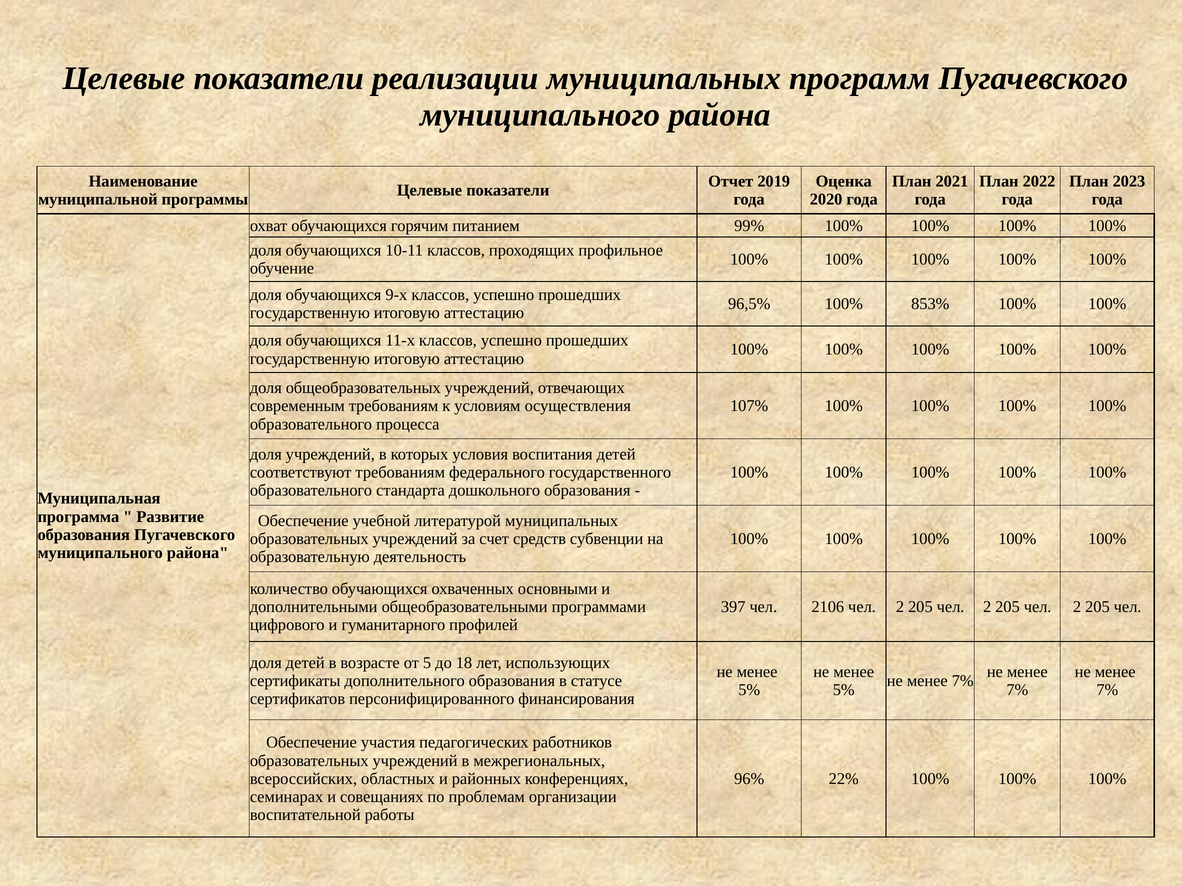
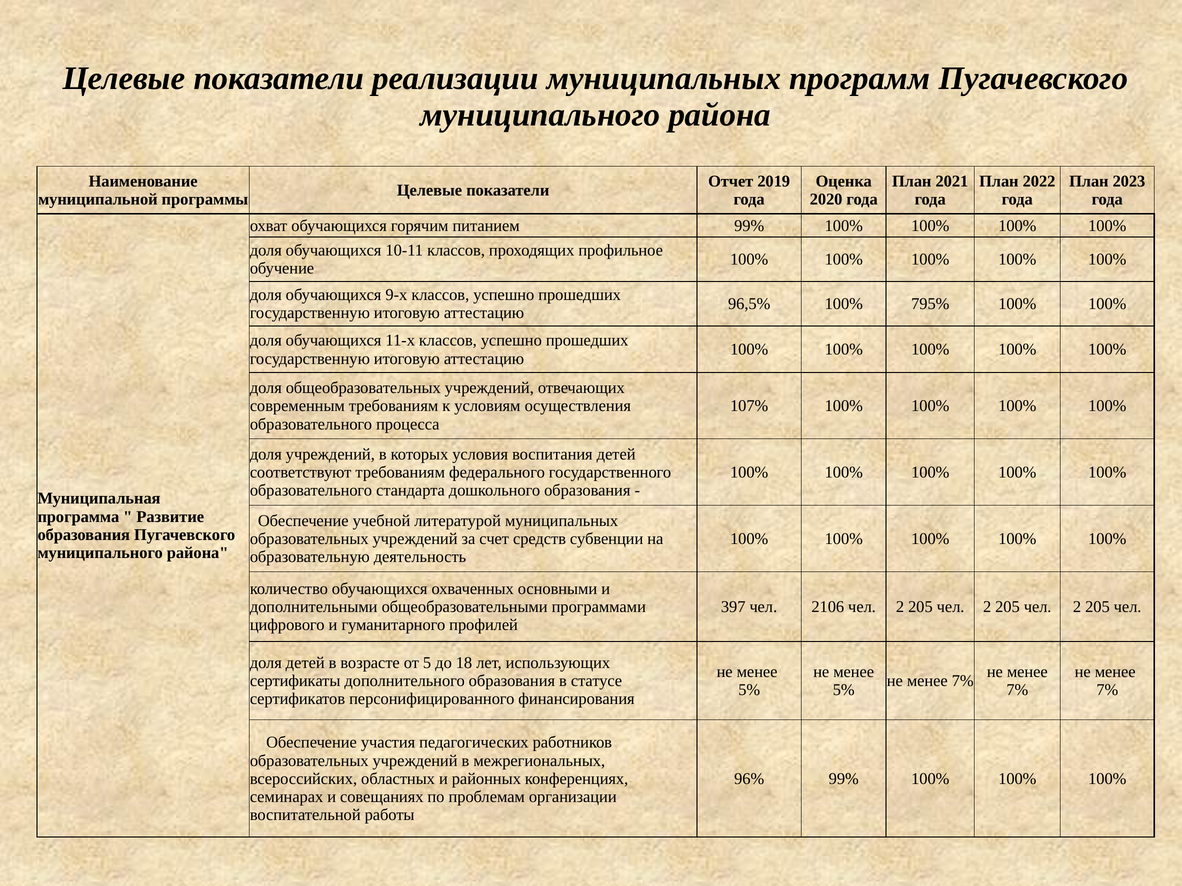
853%: 853% -> 795% (930, 304)
96% 22%: 22% -> 99% (844, 779)
